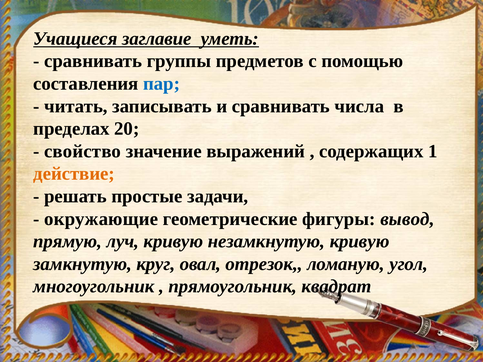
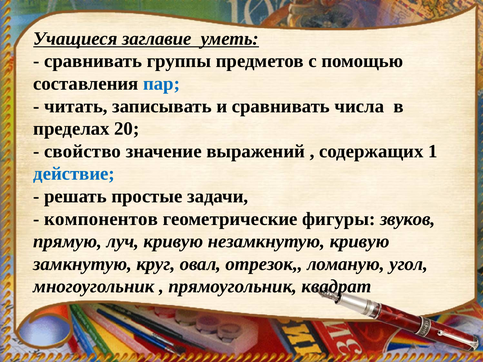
действие colour: orange -> blue (74, 174)
окружающие: окружающие -> компонентов (101, 219)
вывод: вывод -> звуков (408, 219)
